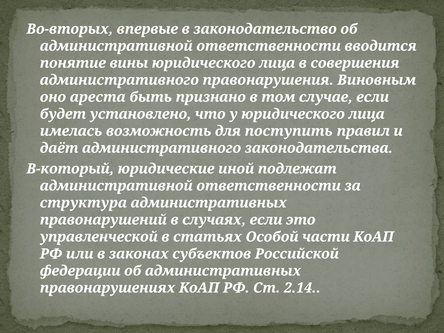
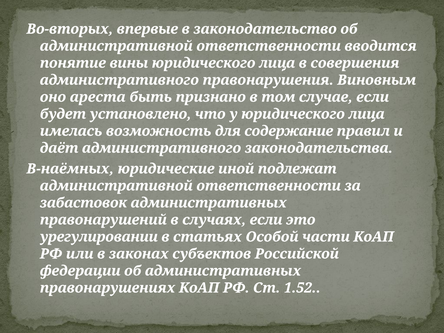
поступить: поступить -> содержание (289, 131)
В-который: В-который -> В-наёмных (70, 169)
структура: структура -> забастовок (84, 203)
управленческой: управленческой -> урегулировании (99, 237)
2.14: 2.14 -> 1.52 (302, 288)
